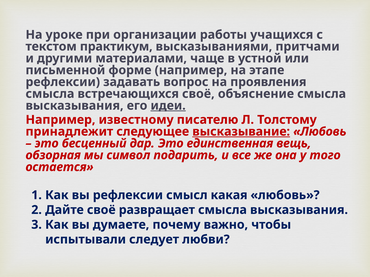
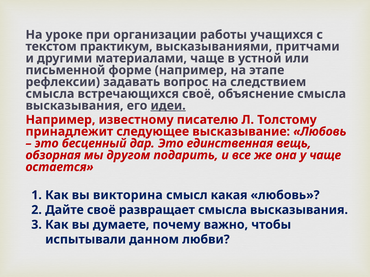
проявления: проявления -> следствием (268, 82)
высказывание underline: present -> none (241, 132)
символ: символ -> другом (128, 155)
у того: того -> чаще (325, 155)
вы рефлексии: рефлексии -> викторина (128, 195)
следует: следует -> данном (154, 240)
